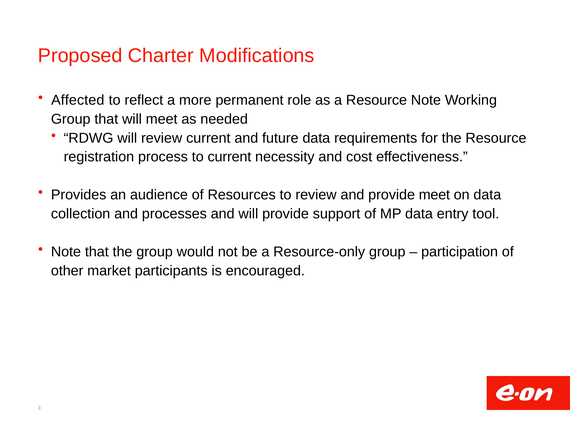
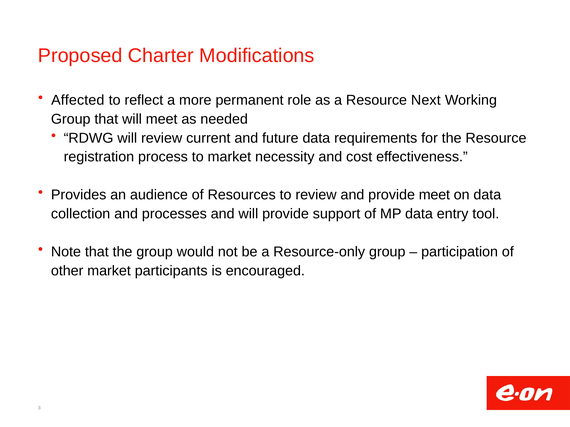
Resource Note: Note -> Next (426, 100)
to current: current -> market (229, 157)
